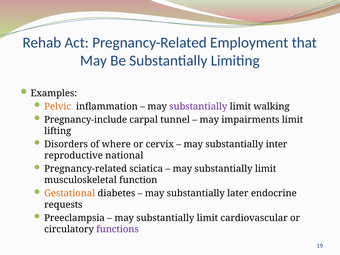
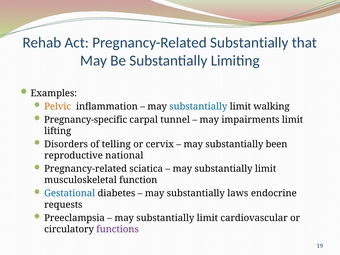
Pregnancy-Related Employment: Employment -> Substantially (249, 43)
substantially colour: purple -> blue (198, 106)
Pregnancy-include: Pregnancy-include -> Pregnancy-specific (86, 120)
where: where -> telling (116, 144)
inter: inter -> been (277, 144)
Gestational colour: orange -> blue (70, 193)
later: later -> laws (238, 193)
